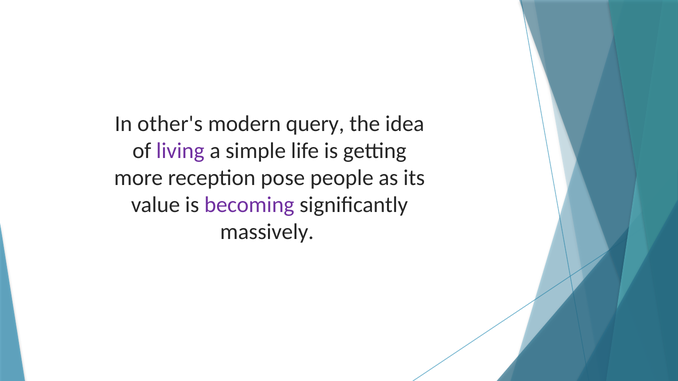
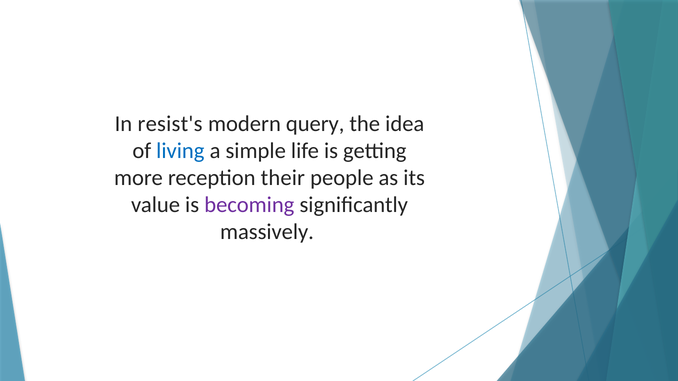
other's: other's -> resist's (170, 124)
living colour: purple -> blue (180, 151)
pose: pose -> their (283, 178)
